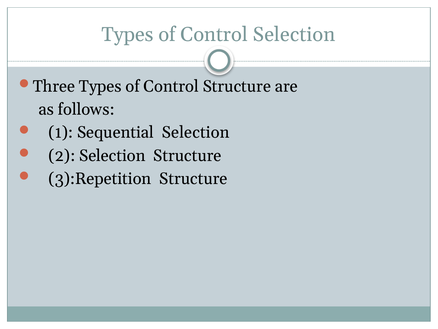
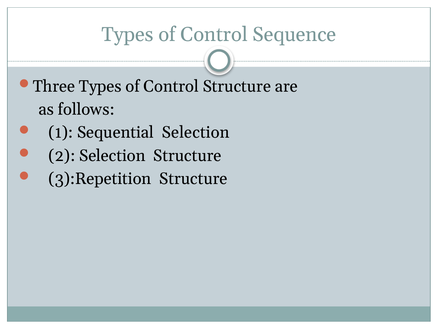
Control Selection: Selection -> Sequence (294, 34)
